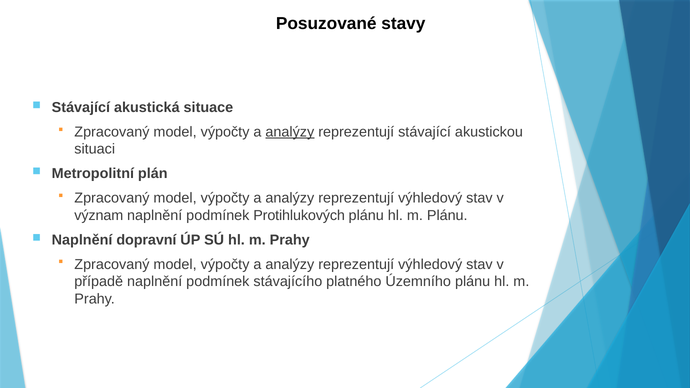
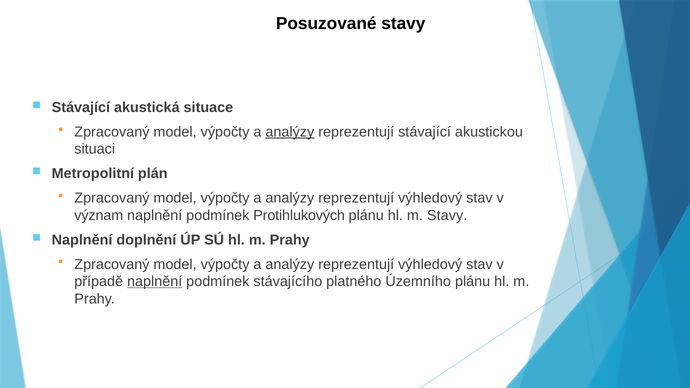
m Plánu: Plánu -> Stavy (447, 215)
dopravní: dopravní -> doplnění (146, 240)
naplnění underline: none -> present (155, 282)
